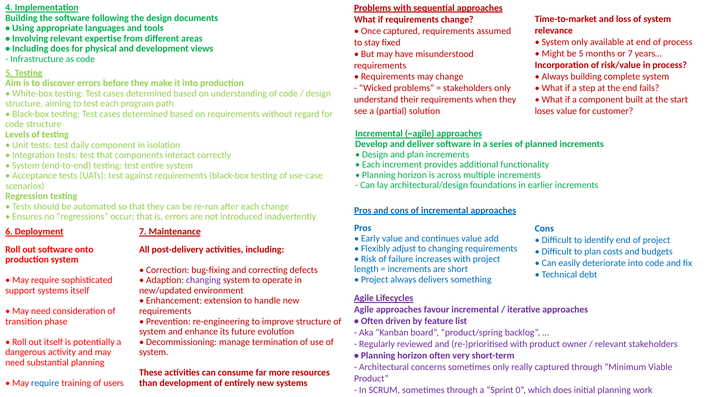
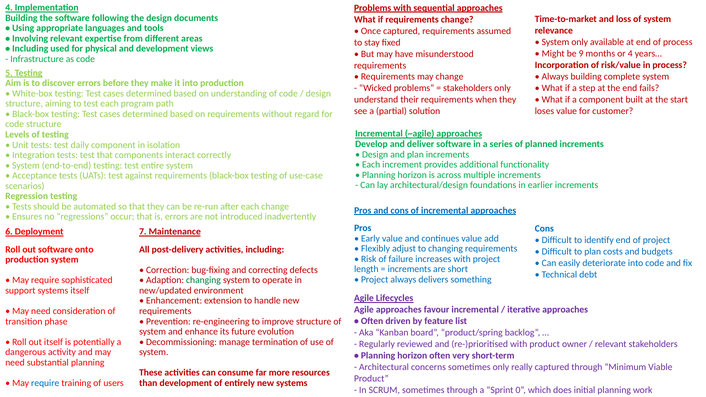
Including does: does -> used (60, 49)
be 5: 5 -> 9 (581, 53)
or 7: 7 -> 4 (630, 53)
changing colour: purple -> green (203, 280)
